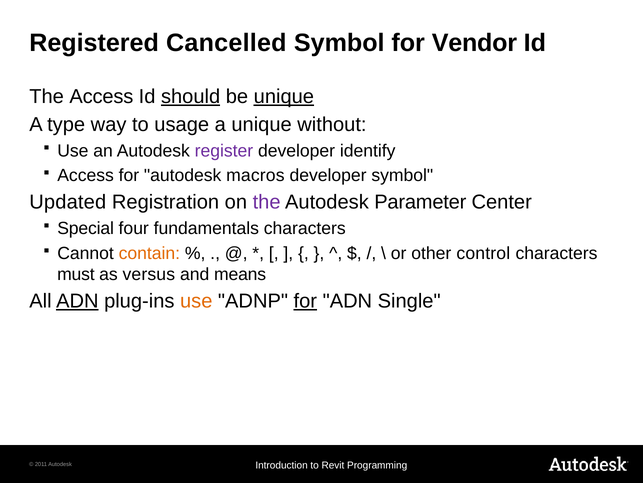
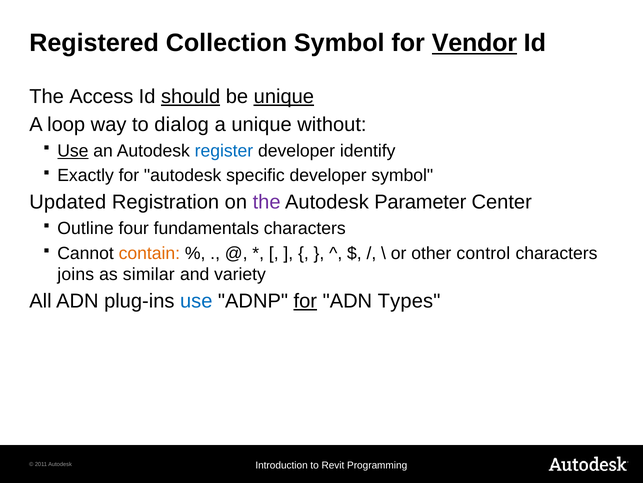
Cancelled: Cancelled -> Collection (226, 43)
Vendor underline: none -> present (474, 43)
type: type -> loop (66, 124)
usage: usage -> dialog (182, 124)
Use underline: none -> present (73, 150)
register colour: purple -> blue (224, 150)
Access: Access -> Exactly (86, 175)
macros: macros -> specific (255, 175)
Special: Special -> Outline (85, 228)
must: must -> joins (76, 274)
versus: versus -> similar (149, 274)
means: means -> variety (240, 274)
ADN underline: present -> none (77, 301)
use colour: orange -> blue (196, 301)
Single: Single -> Types (409, 301)
